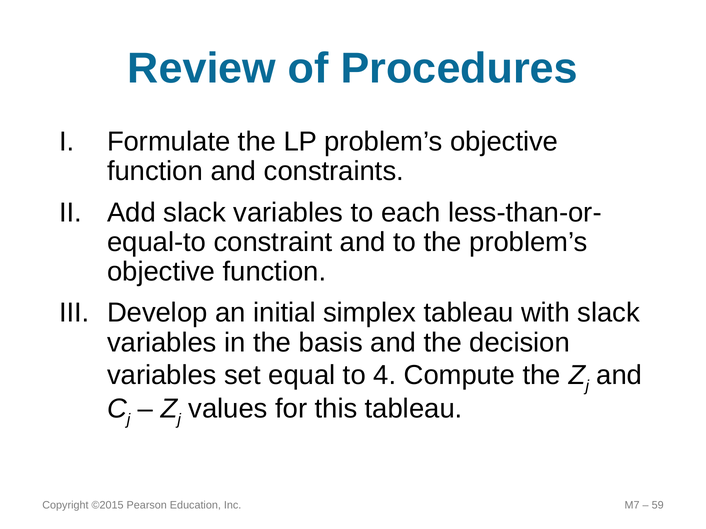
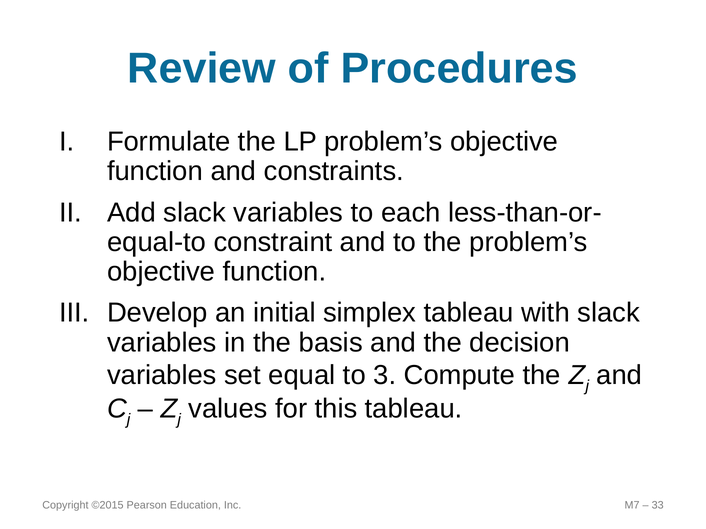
4: 4 -> 3 (385, 376)
59: 59 -> 33 (658, 506)
